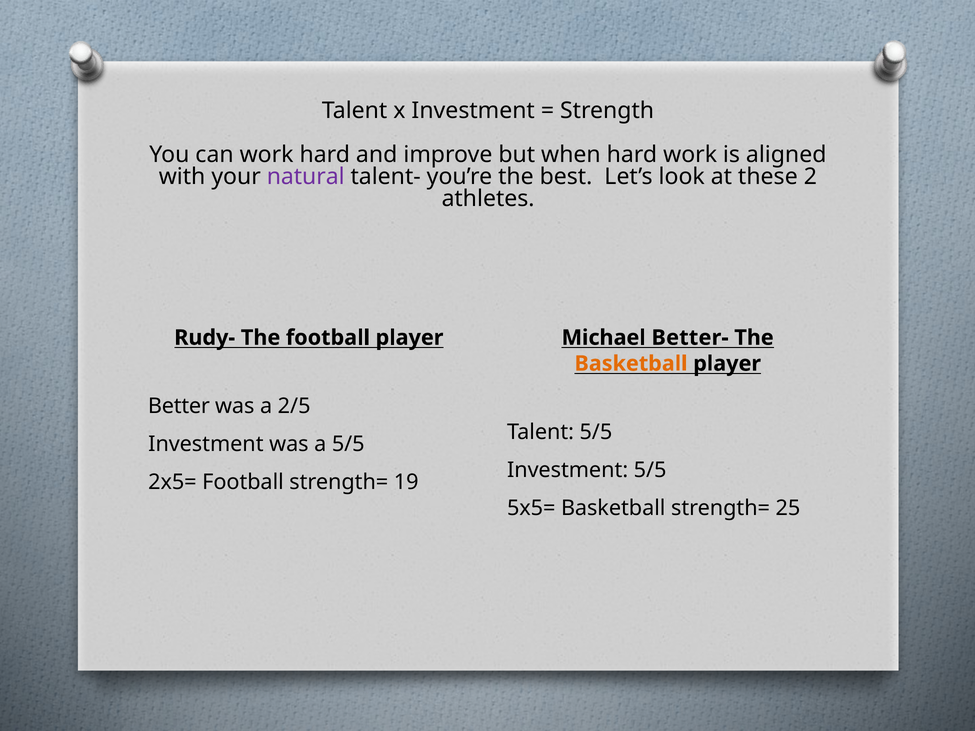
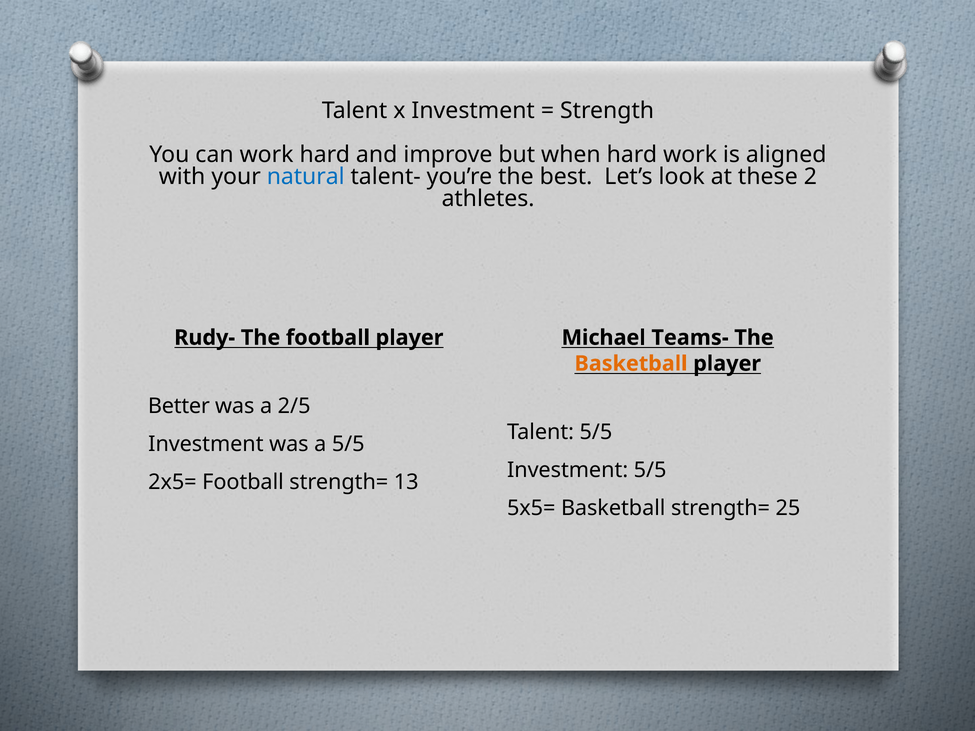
natural colour: purple -> blue (306, 177)
Better-: Better- -> Teams- (690, 338)
19: 19 -> 13 (406, 482)
